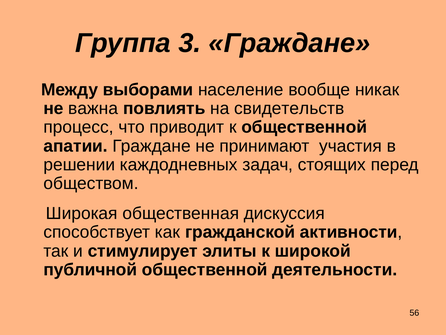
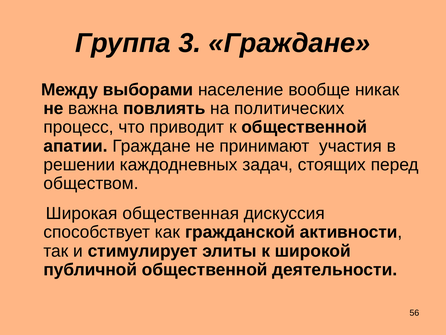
свидетельств: свидетельств -> политических (289, 108)
